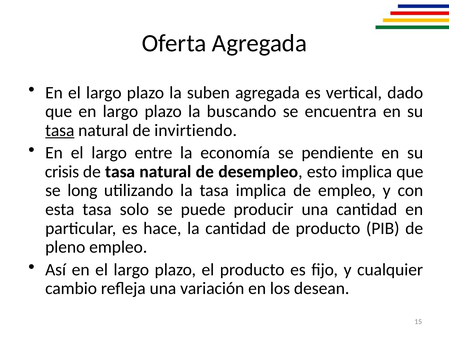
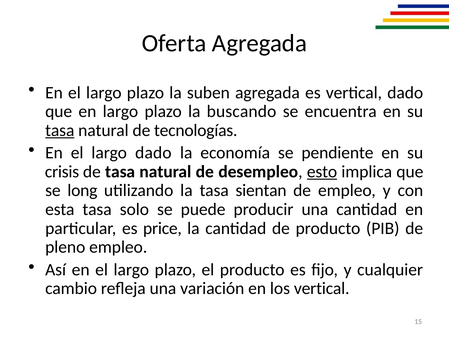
invirtiendo: invirtiendo -> tecnologías (196, 130)
largo entre: entre -> dado (153, 153)
esto underline: none -> present (322, 172)
tasa implica: implica -> sientan (261, 190)
hace: hace -> price (162, 228)
los desean: desean -> vertical (322, 288)
